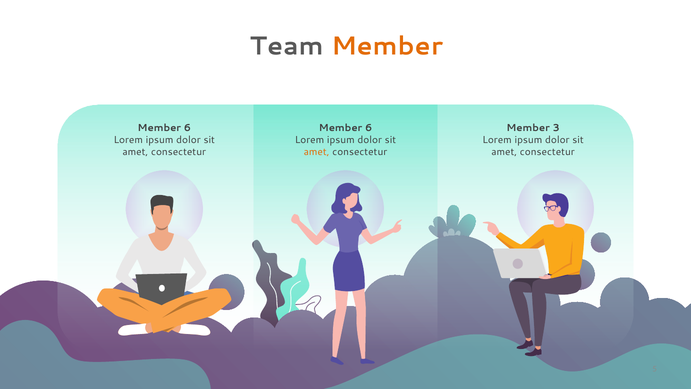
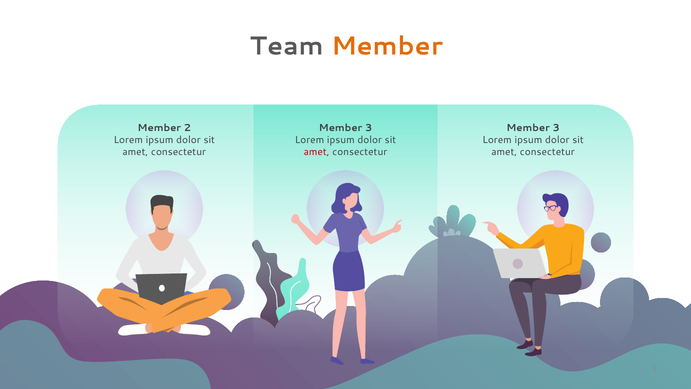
6: 6 -> 2 (187, 128)
6: 6 -> 3 (369, 128)
amet colour: orange -> red (317, 152)
